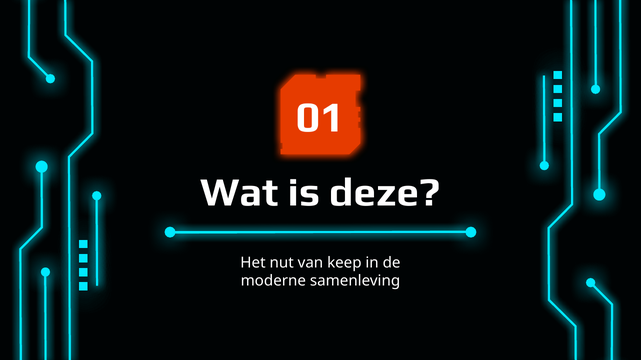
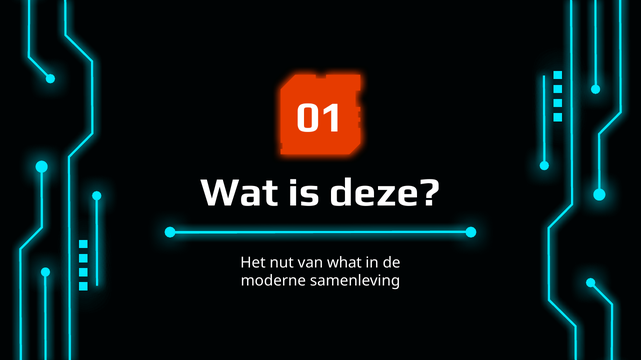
keep: keep -> what (344, 263)
